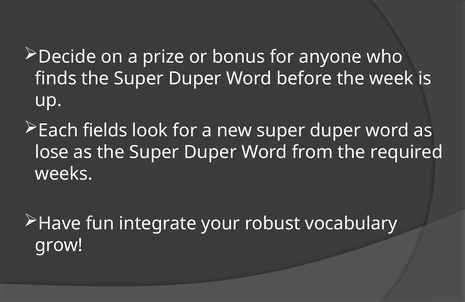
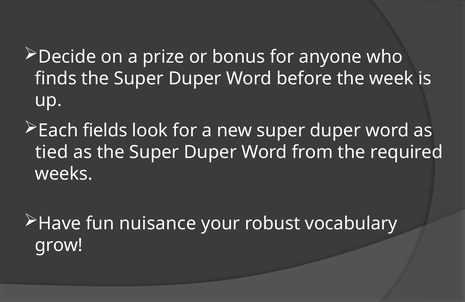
lose: lose -> tied (52, 152)
integrate: integrate -> nuisance (158, 224)
